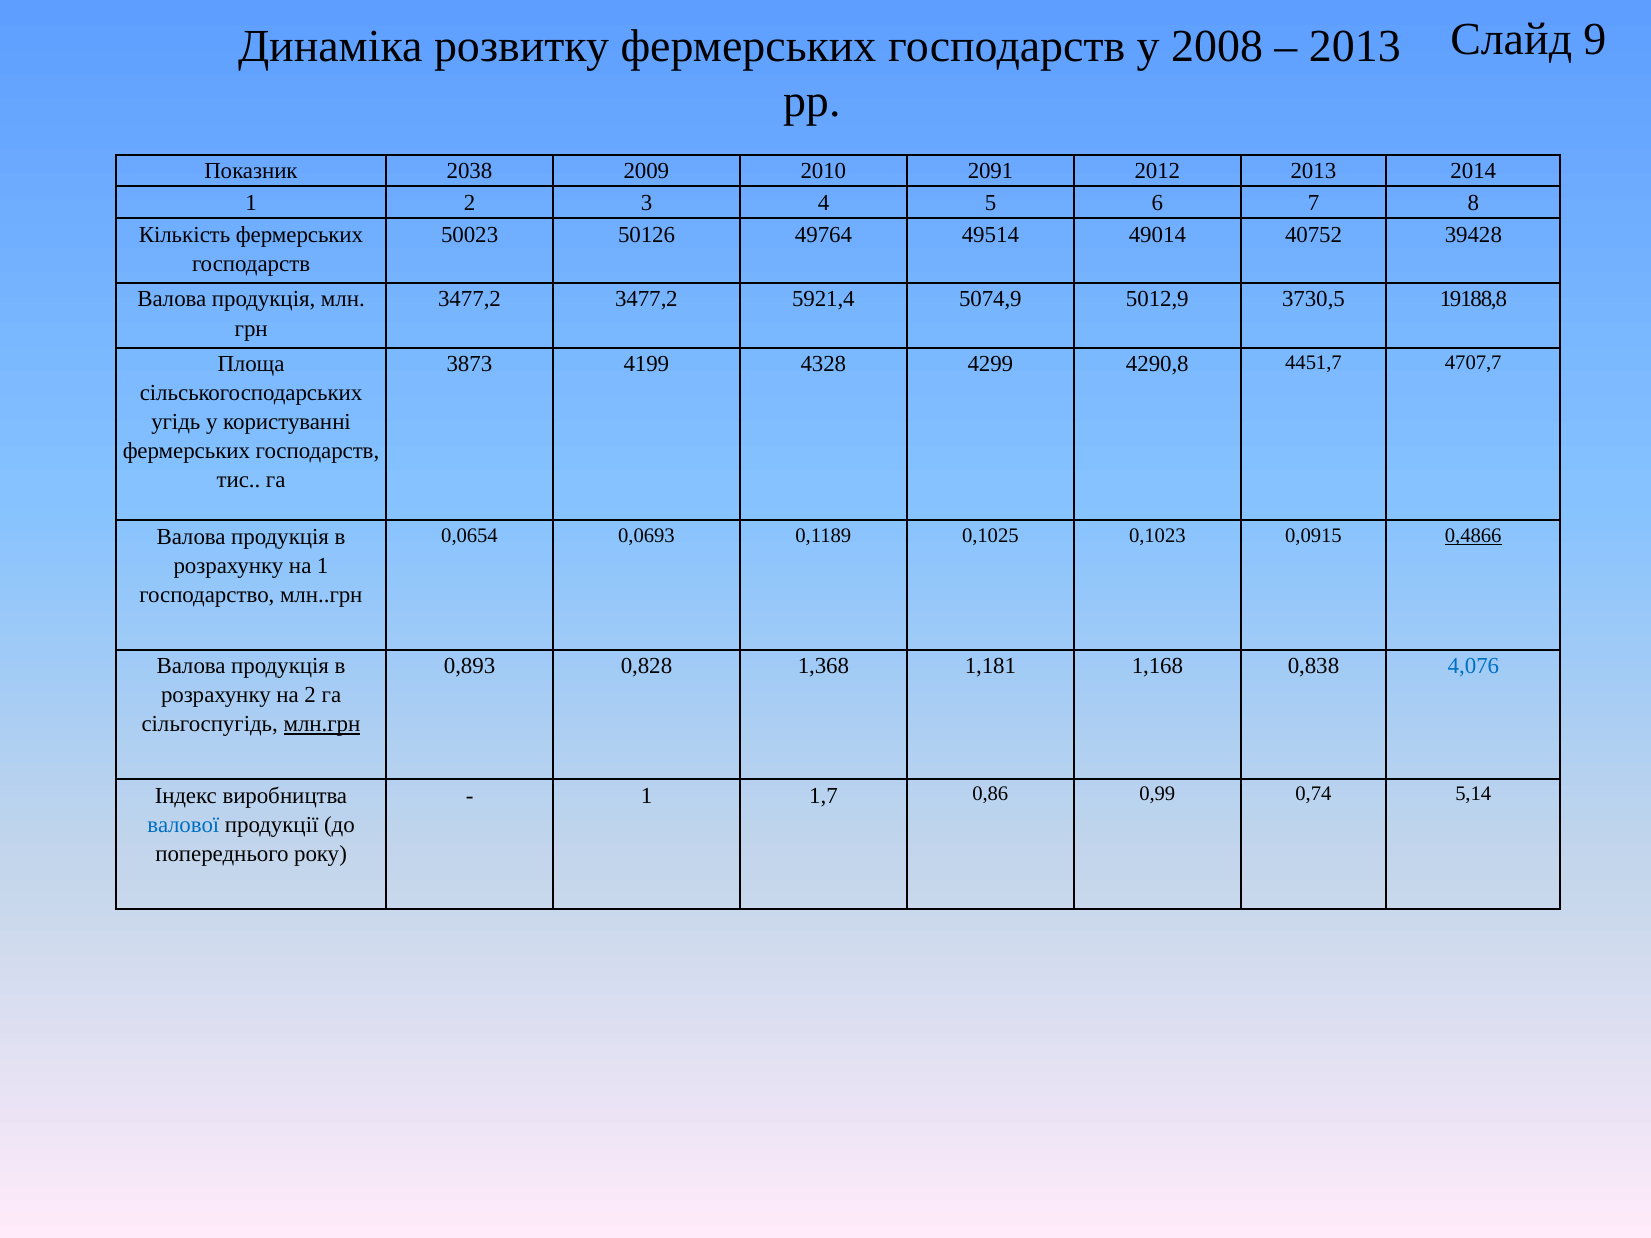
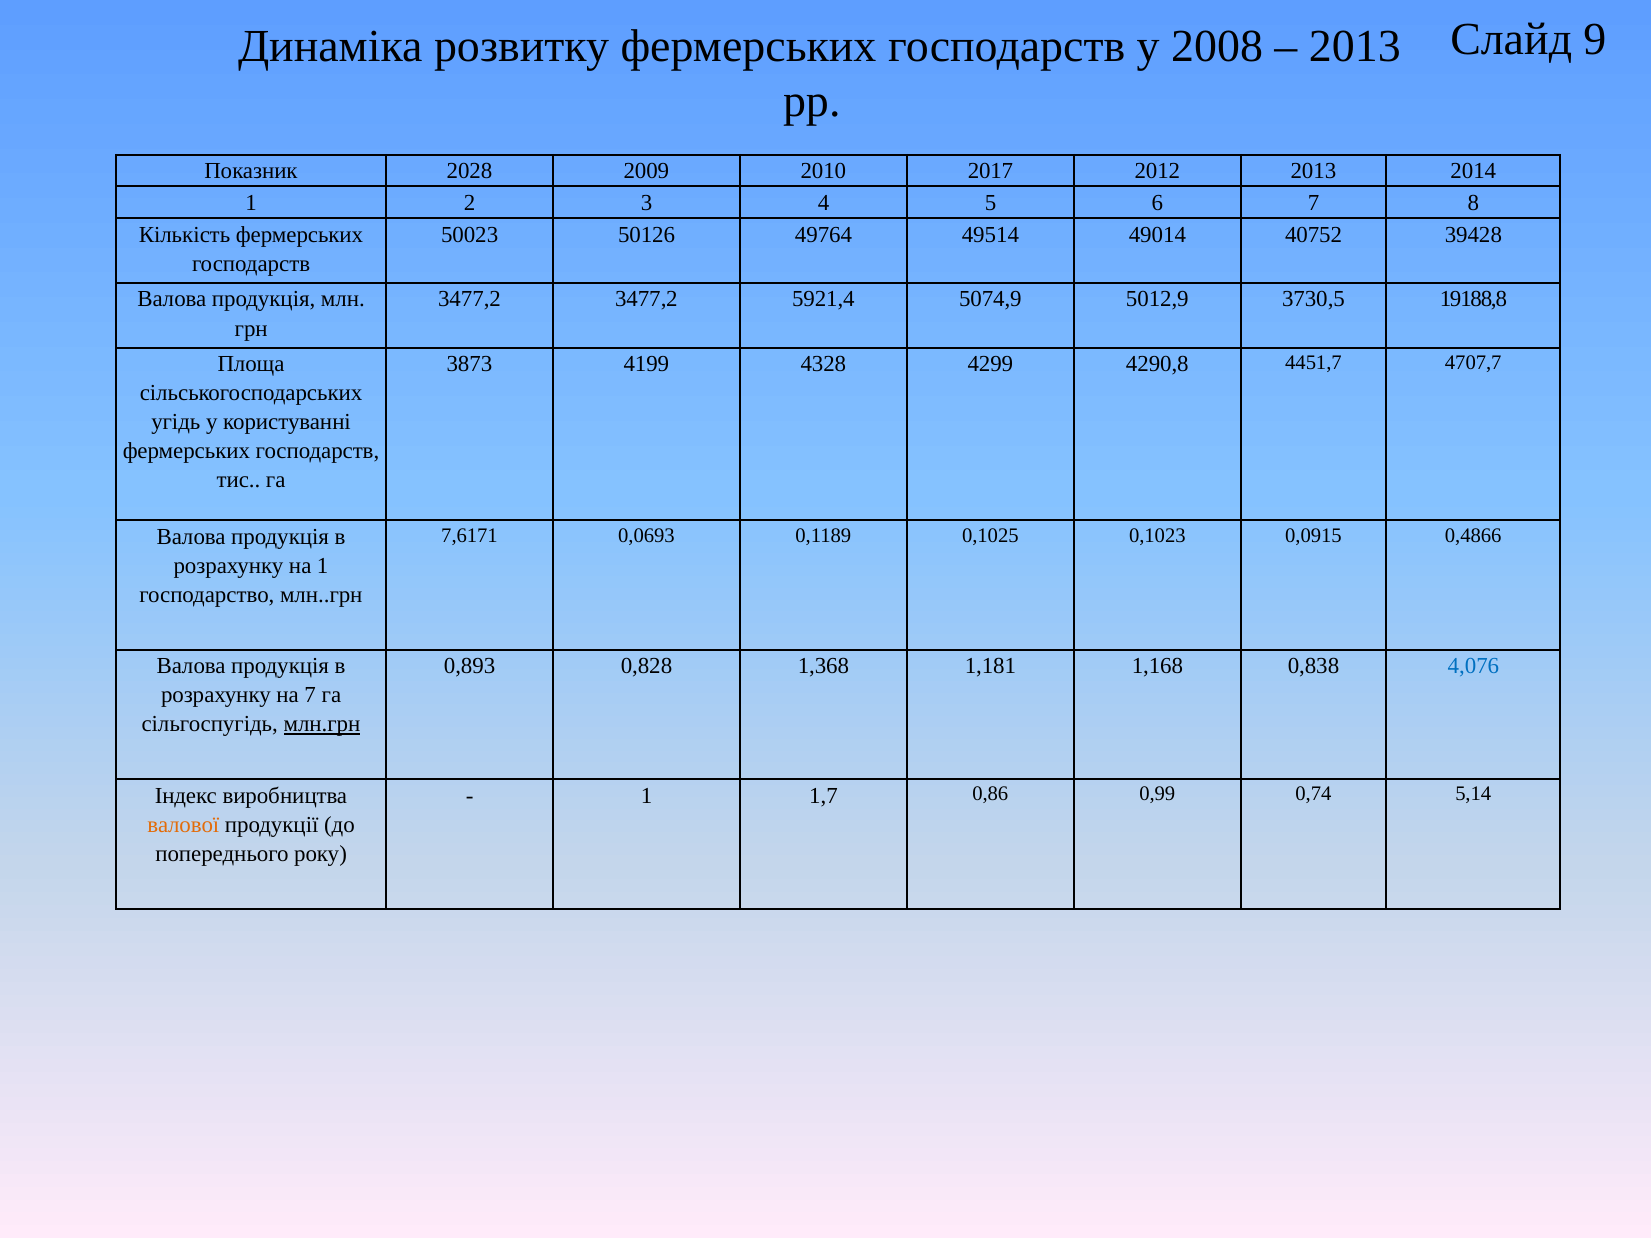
2038: 2038 -> 2028 (470, 171)
2091: 2091 -> 2017 (991, 171)
0,0654: 0,0654 -> 7,6171 (470, 535)
0,4866 underline: present -> none (1473, 535)
на 2: 2 -> 7 (310, 695)
валової colour: blue -> orange (183, 825)
